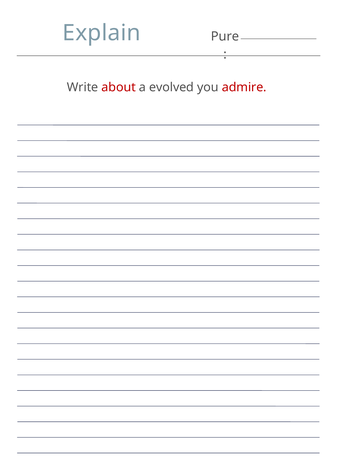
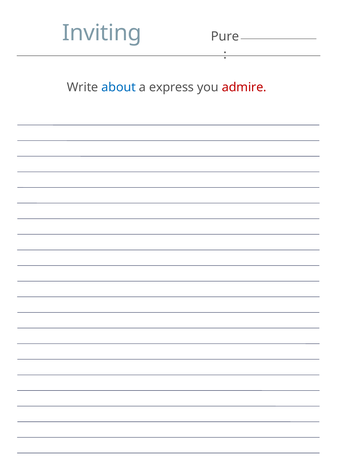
Explain: Explain -> Inviting (102, 33)
about colour: red -> blue (119, 87)
evolved: evolved -> express (172, 87)
